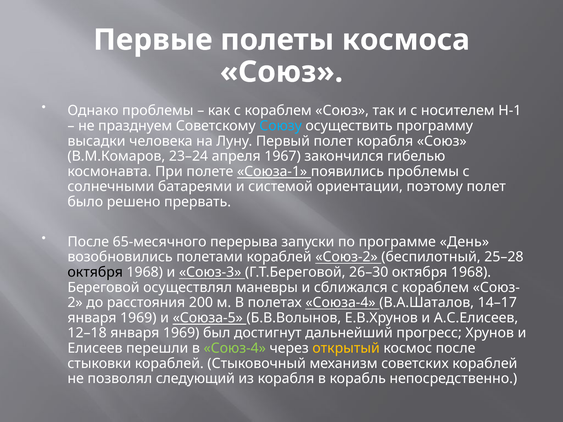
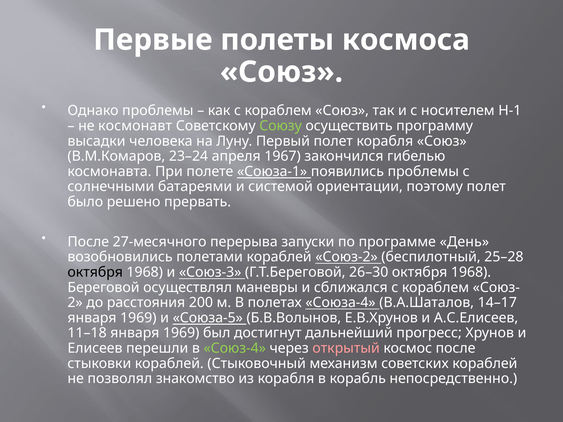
празднуем: празднуем -> космонавт (135, 126)
Союзу colour: light blue -> light green (281, 126)
65-месячного: 65-месячного -> 27-месячного (160, 242)
12–18: 12–18 -> 11–18 (87, 333)
открытый colour: yellow -> pink (346, 348)
следующий: следующий -> знакомство (195, 379)
